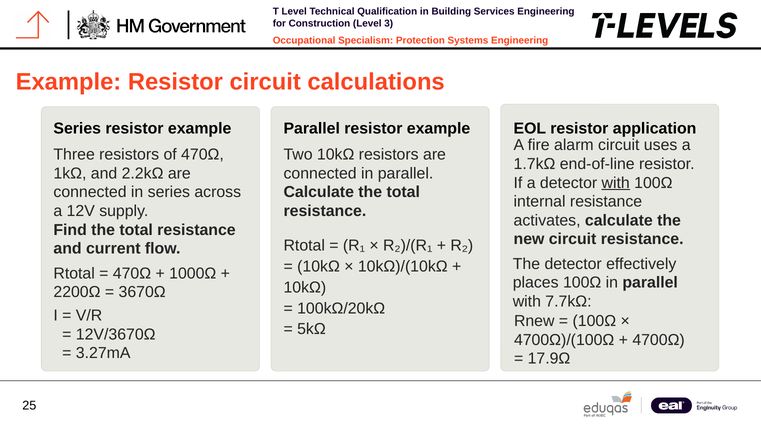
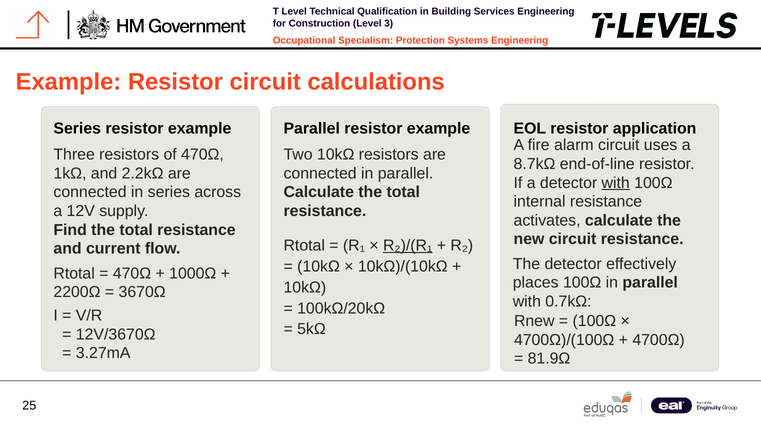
1.7kΩ: 1.7kΩ -> 8.7kΩ (535, 164)
R₂)/(R₁ underline: none -> present (408, 246)
7.7kΩ: 7.7kΩ -> 0.7kΩ (568, 301)
17.9Ω: 17.9Ω -> 81.9Ω (549, 359)
